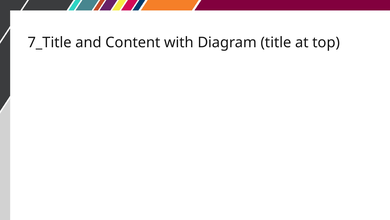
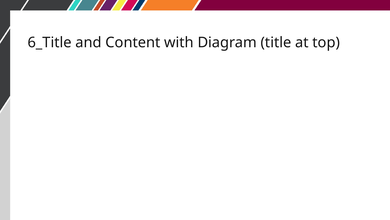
7_Title: 7_Title -> 6_Title (50, 42)
